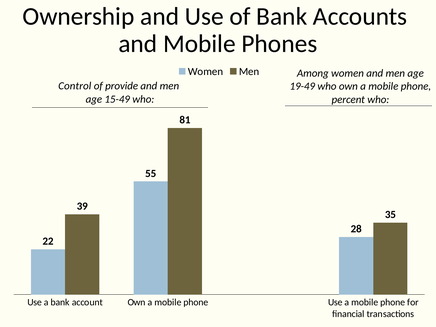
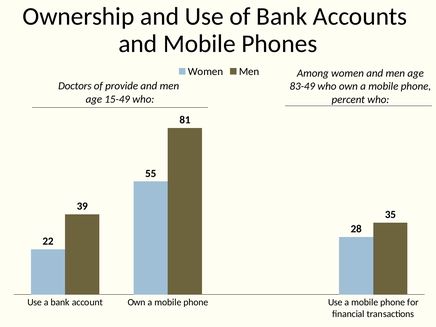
Control: Control -> Doctors (75, 86)
19-49: 19-49 -> 83-49 (302, 86)
